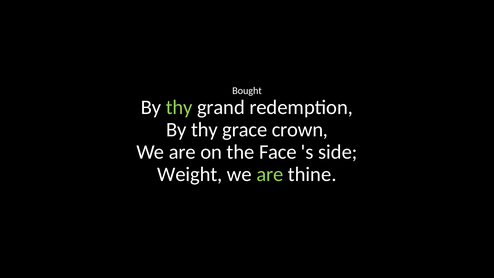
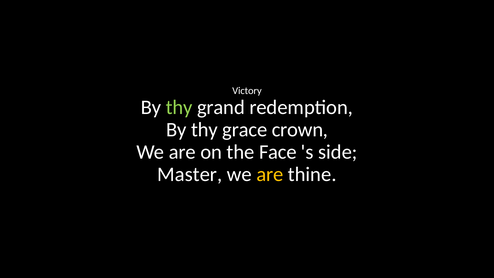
Bought: Bought -> Victory (247, 91)
Weight: Weight -> Master (190, 174)
are colour: light green -> yellow (270, 174)
